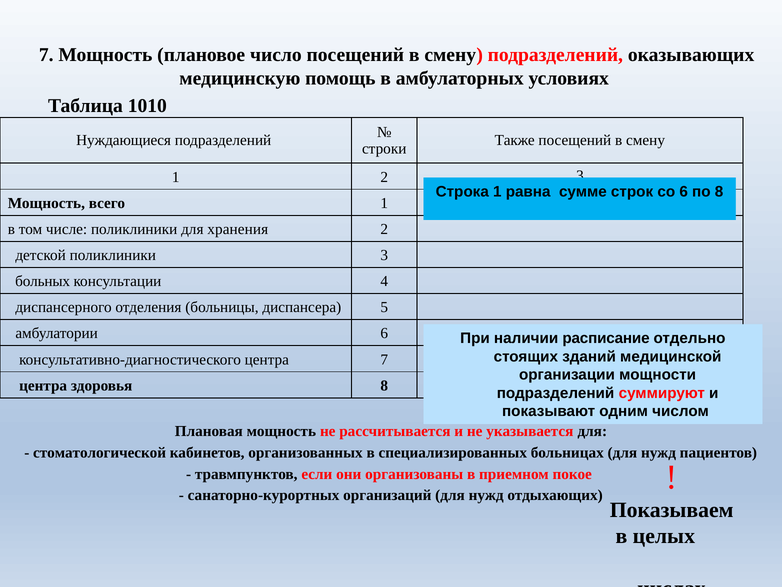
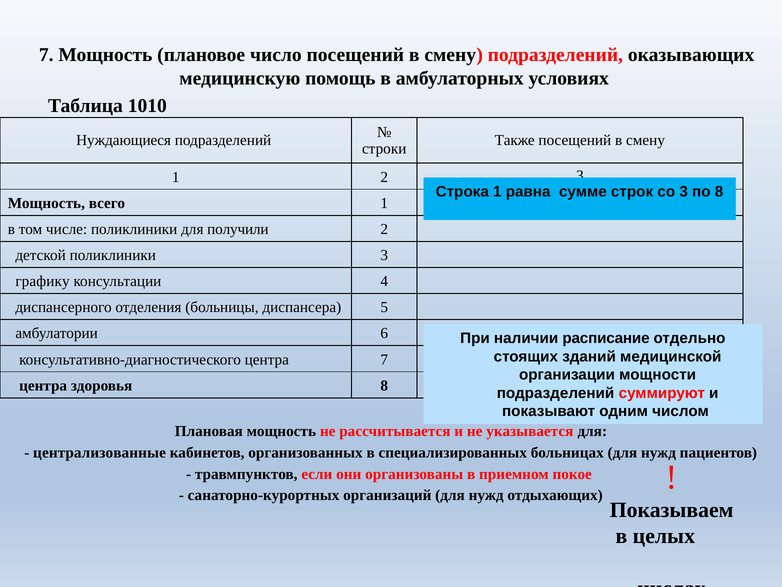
со 6: 6 -> 3 (684, 191)
хранения: хранения -> получили (238, 229)
больных: больных -> графику (43, 281)
стоматологической: стоматологической -> централизованные (99, 452)
